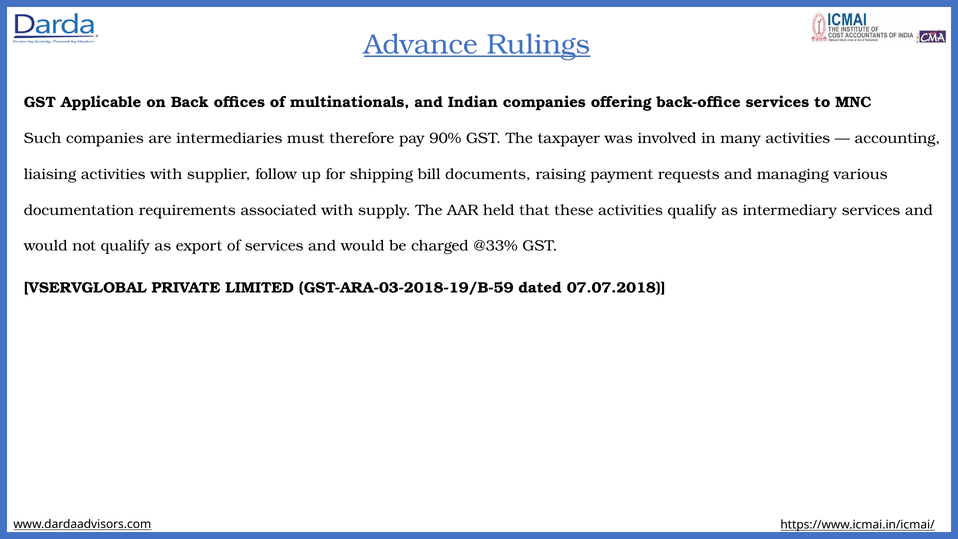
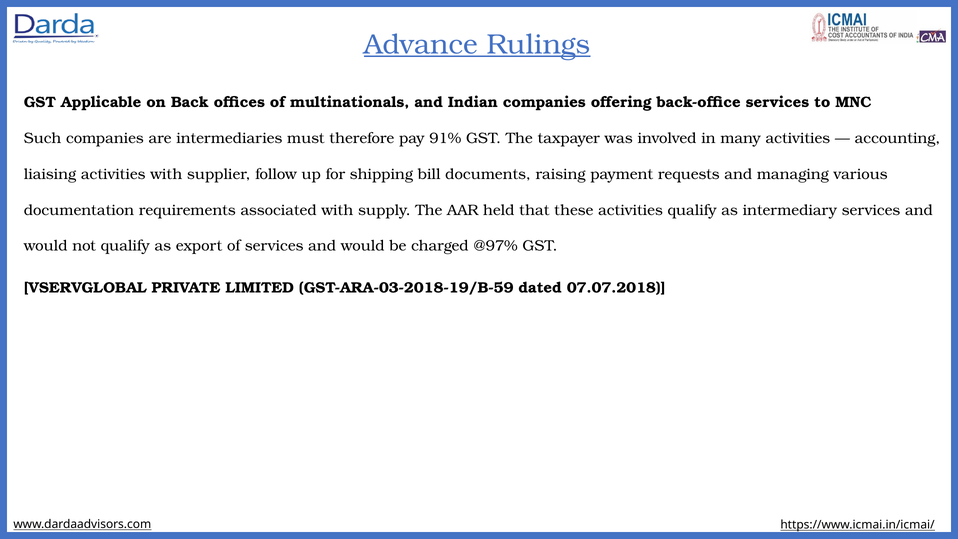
90%: 90% -> 91% (445, 138)
@33%: @33% -> @97% (496, 246)
